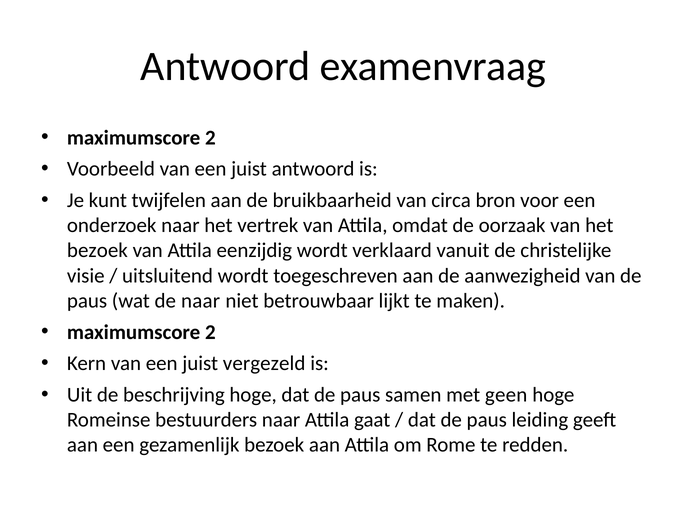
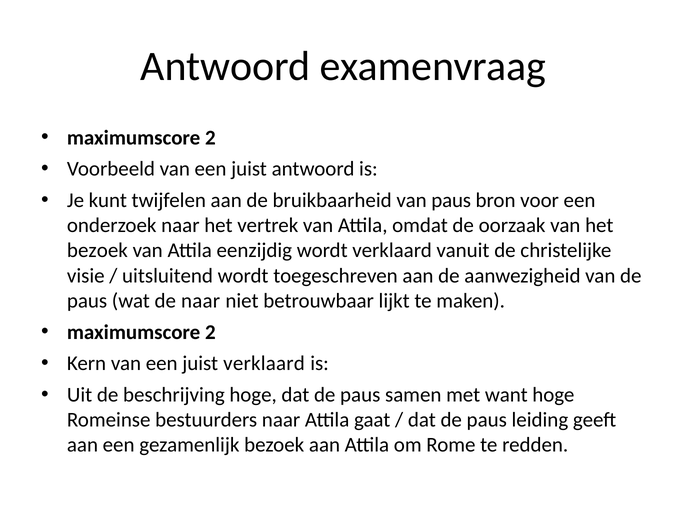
van circa: circa -> paus (451, 200)
juist vergezeld: vergezeld -> verklaard (264, 364)
geen: geen -> want (506, 395)
